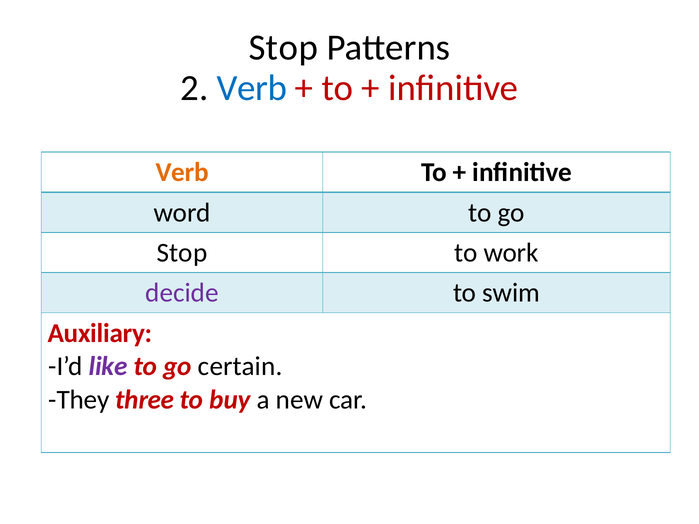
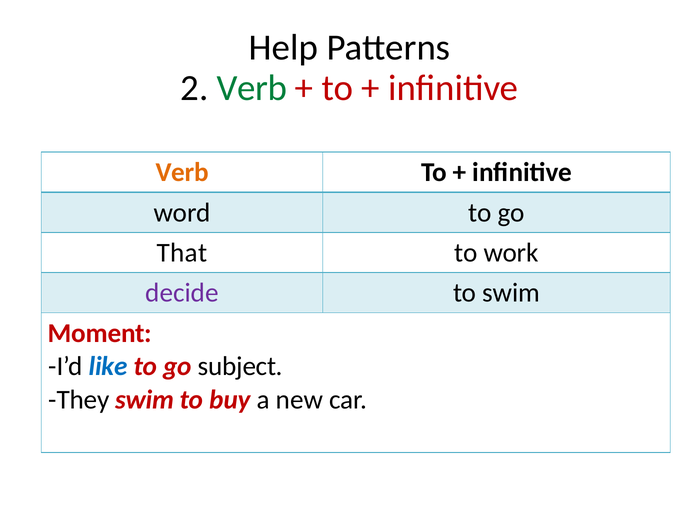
Stop: Stop -> Help (283, 47)
Verb colour: blue -> green (252, 88)
Stop: Stop -> That (182, 253)
Auxiliary: Auxiliary -> Moment (100, 333)
like colour: purple -> blue (108, 367)
certain: certain -> subject (240, 367)
They three: three -> swim (145, 400)
